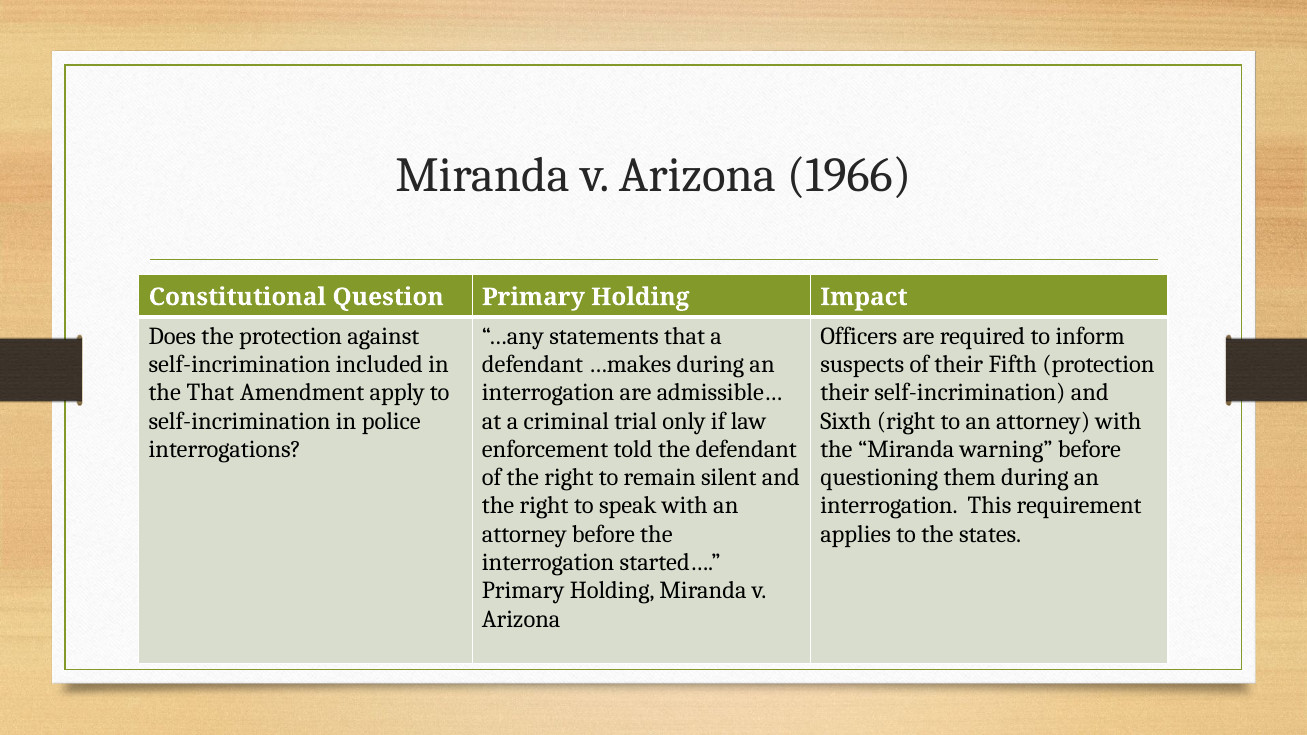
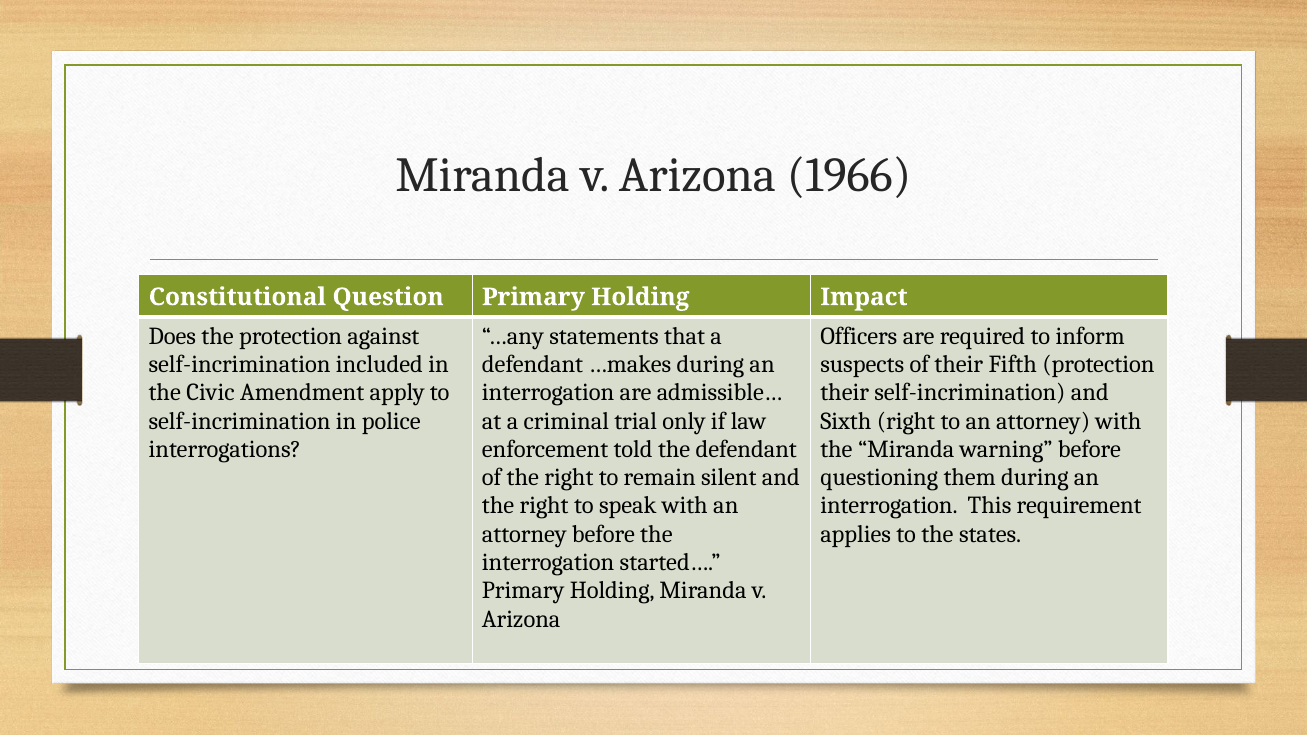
the That: That -> Civic (211, 393)
